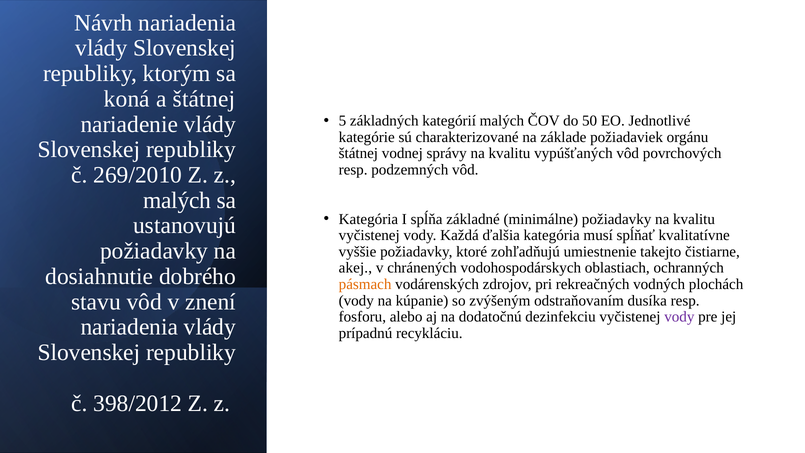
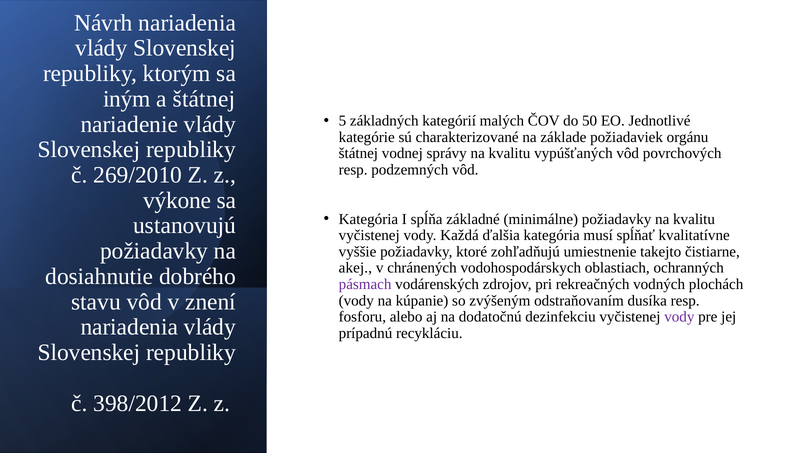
koná: koná -> iným (127, 99)
malých: malých -> výkone (177, 200)
pásmach colour: orange -> purple (365, 284)
